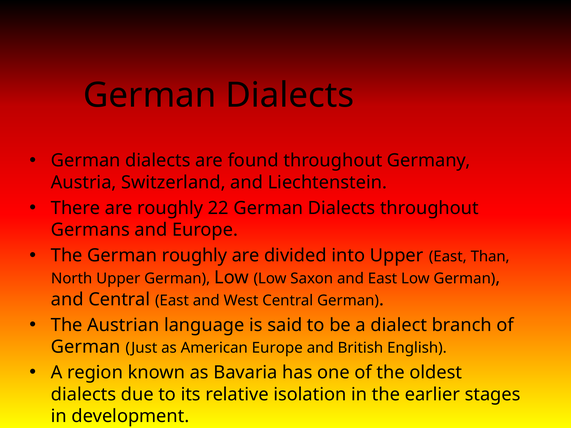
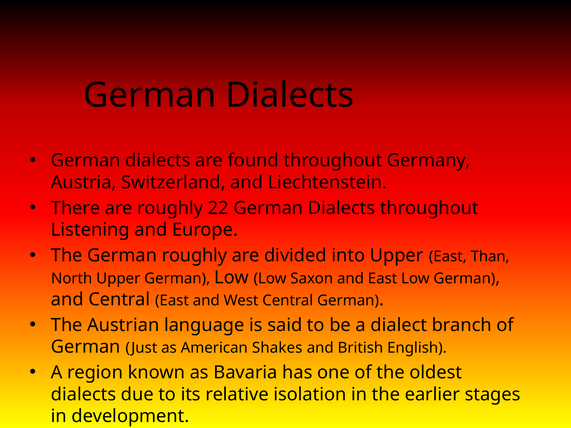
Germans: Germans -> Listening (90, 230)
American Europe: Europe -> Shakes (277, 348)
